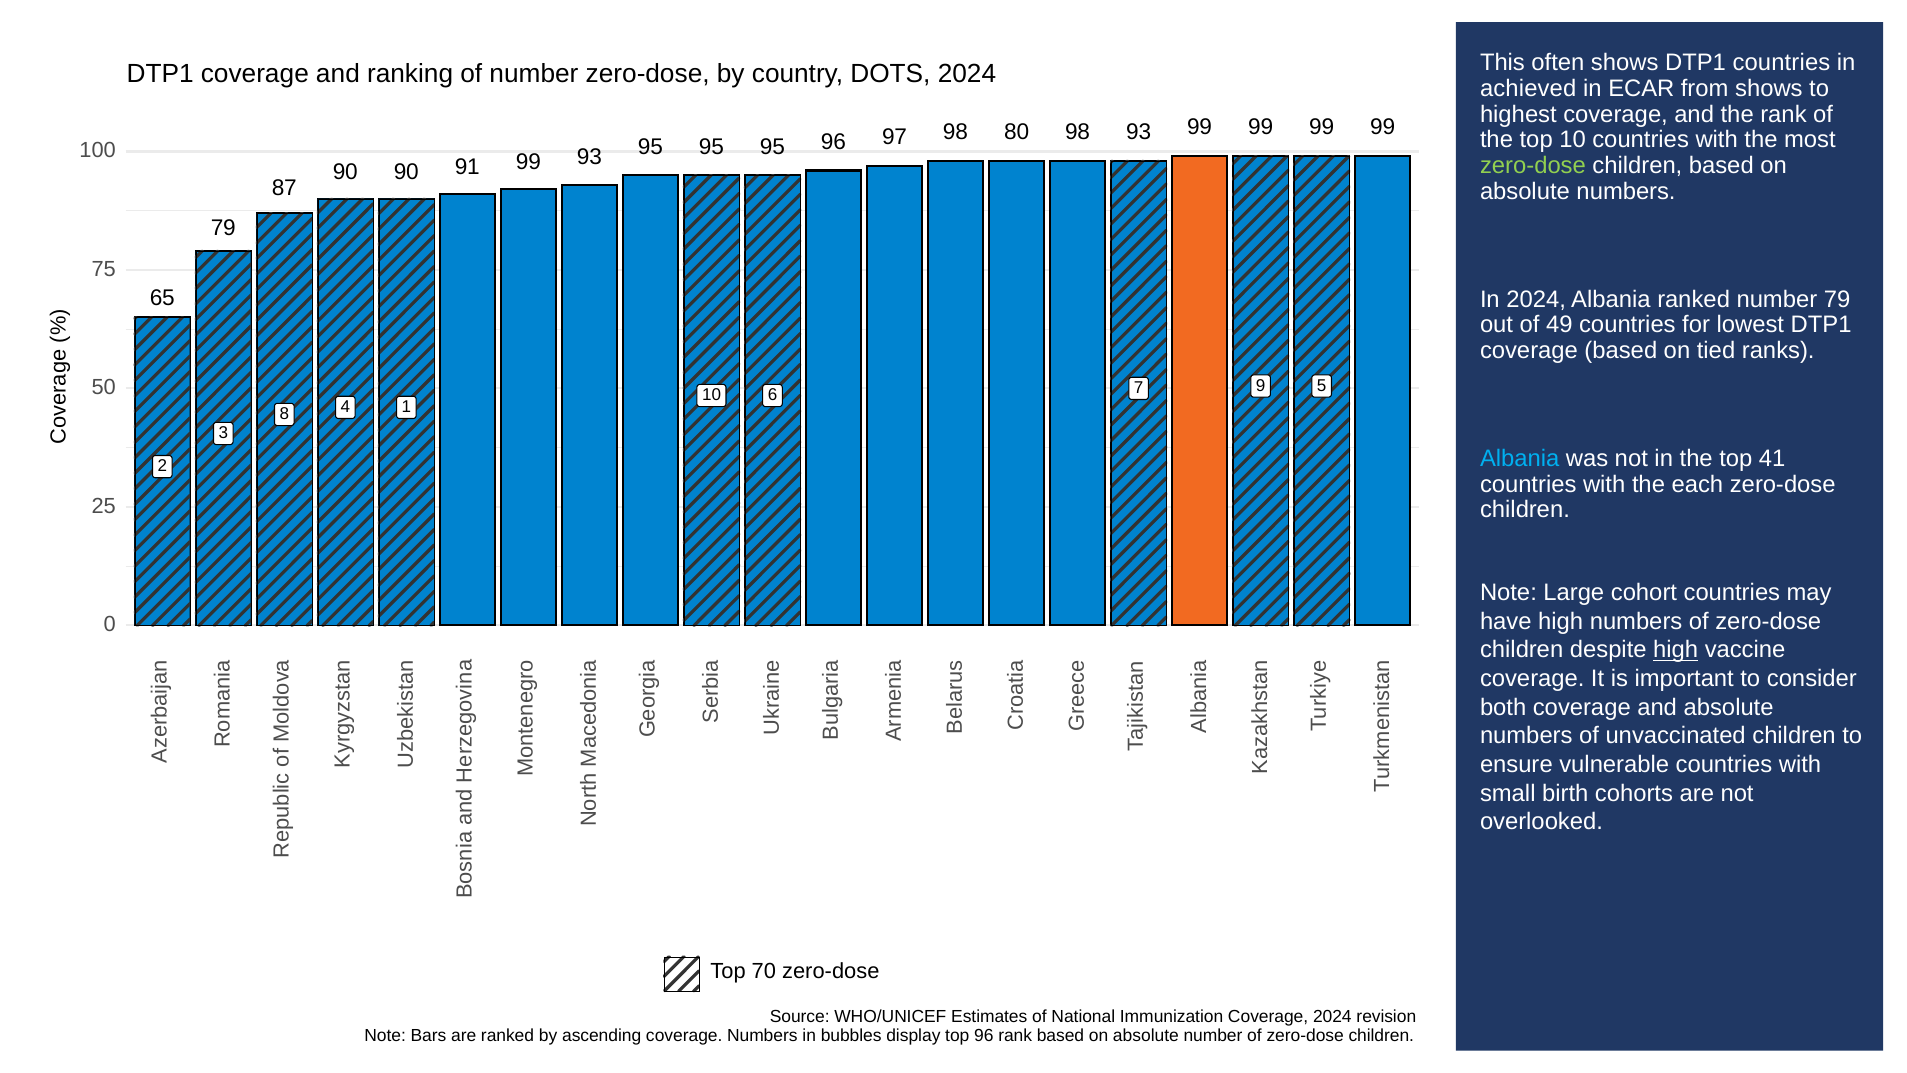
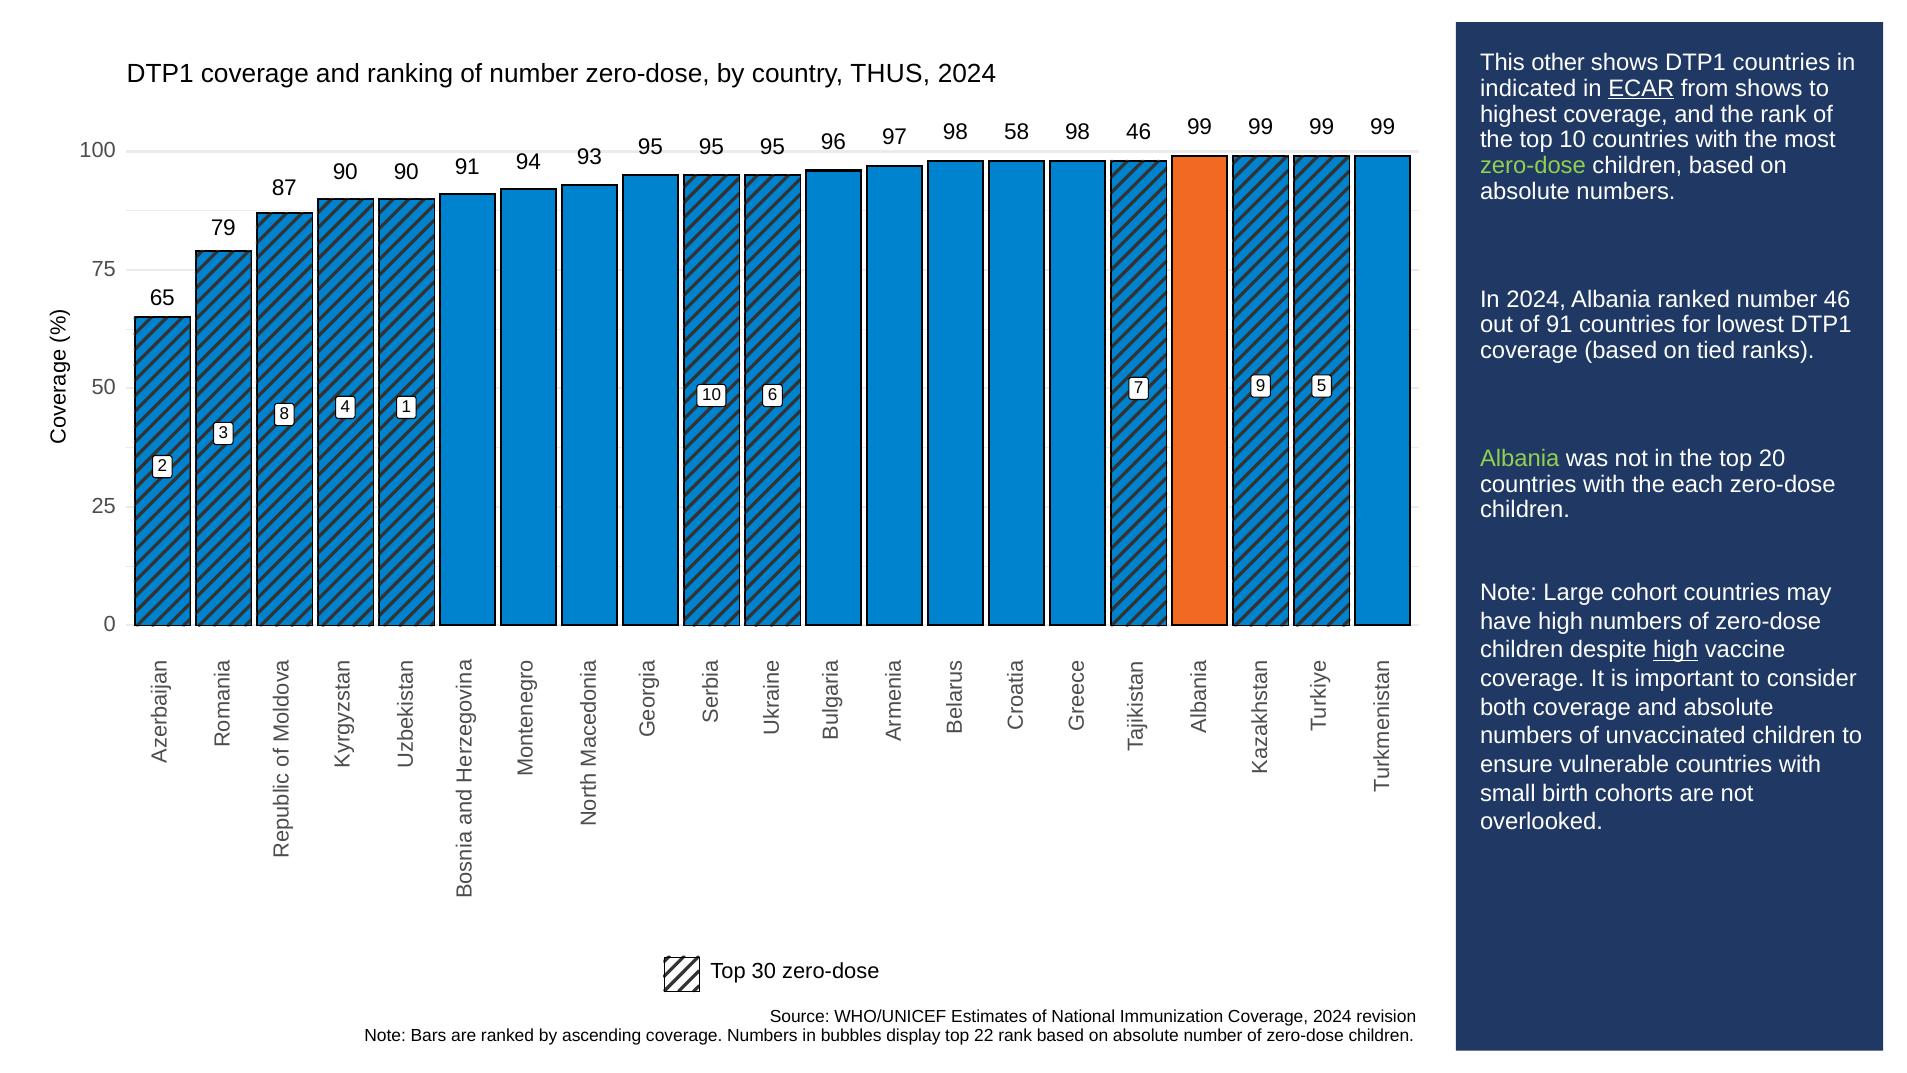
often: often -> other (1558, 63)
DOTS: DOTS -> THUS (890, 74)
achieved: achieved -> indicated (1528, 88)
ECAR underline: none -> present (1641, 88)
80: 80 -> 58 (1017, 132)
97 93: 93 -> 46 (1139, 132)
91 99: 99 -> 94 (528, 162)
number 79: 79 -> 46 (1837, 299)
of 49: 49 -> 91 (1559, 325)
Albania colour: light blue -> light green (1520, 458)
41: 41 -> 20 (1772, 458)
70: 70 -> 30 (764, 971)
top 96: 96 -> 22 (984, 1035)
